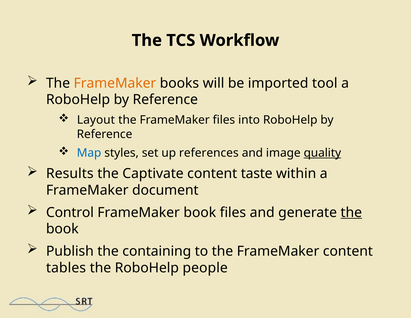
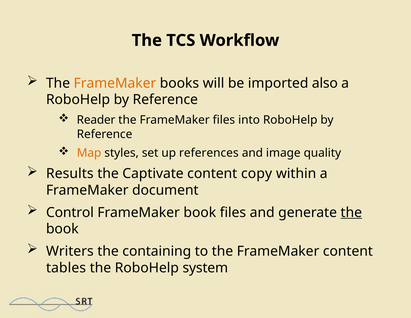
tool: tool -> also (325, 83)
Layout: Layout -> Reader (96, 120)
Map colour: blue -> orange (89, 153)
quality underline: present -> none (322, 153)
taste: taste -> copy (257, 174)
Publish: Publish -> Writers (70, 251)
people: people -> system (205, 268)
